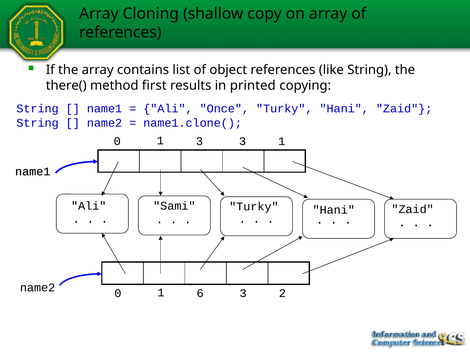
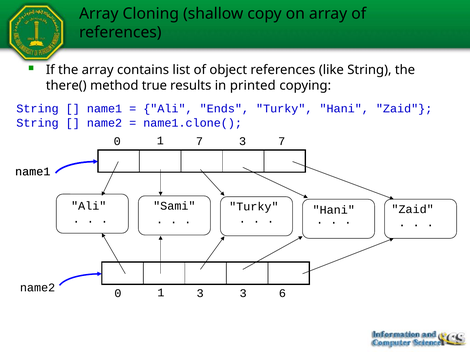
first: first -> true (154, 86)
Once: Once -> Ends (224, 109)
1 3: 3 -> 7 (199, 142)
3 1: 1 -> 7 (282, 142)
1 6: 6 -> 3 (200, 294)
2: 2 -> 6 (282, 294)
